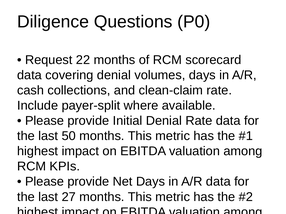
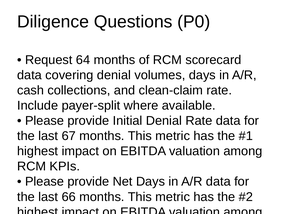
22: 22 -> 64 (83, 60)
50: 50 -> 67 (69, 136)
27: 27 -> 66 (69, 197)
